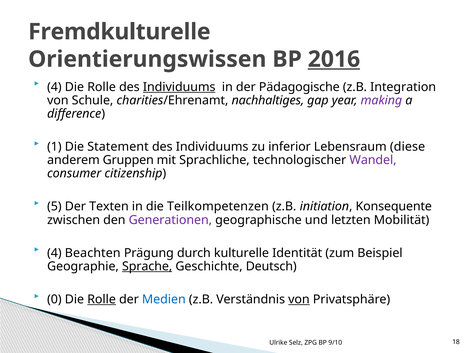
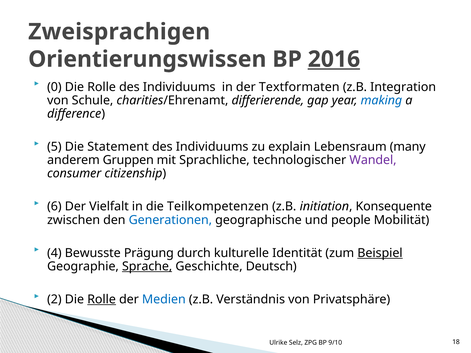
Fremdkulturelle: Fremdkulturelle -> Zweisprachigen (119, 32)
4: 4 -> 0 (54, 87)
Individuums underline: present -> none (179, 87)
Pädagogische: Pädagogische -> Textformaten (299, 87)
nachhaltiges: nachhaltiges -> differierende (268, 100)
making colour: purple -> blue (381, 100)
1: 1 -> 5 (54, 147)
inferior: inferior -> explain (289, 147)
diese: diese -> many (408, 147)
5: 5 -> 6 (54, 207)
Texten: Texten -> Vielfalt (109, 207)
Generationen colour: purple -> blue (170, 220)
letzten: letzten -> people (351, 220)
Beachten: Beachten -> Bewusste (93, 253)
Beispiel underline: none -> present (380, 253)
0: 0 -> 2 (54, 300)
von underline: present -> none (299, 300)
